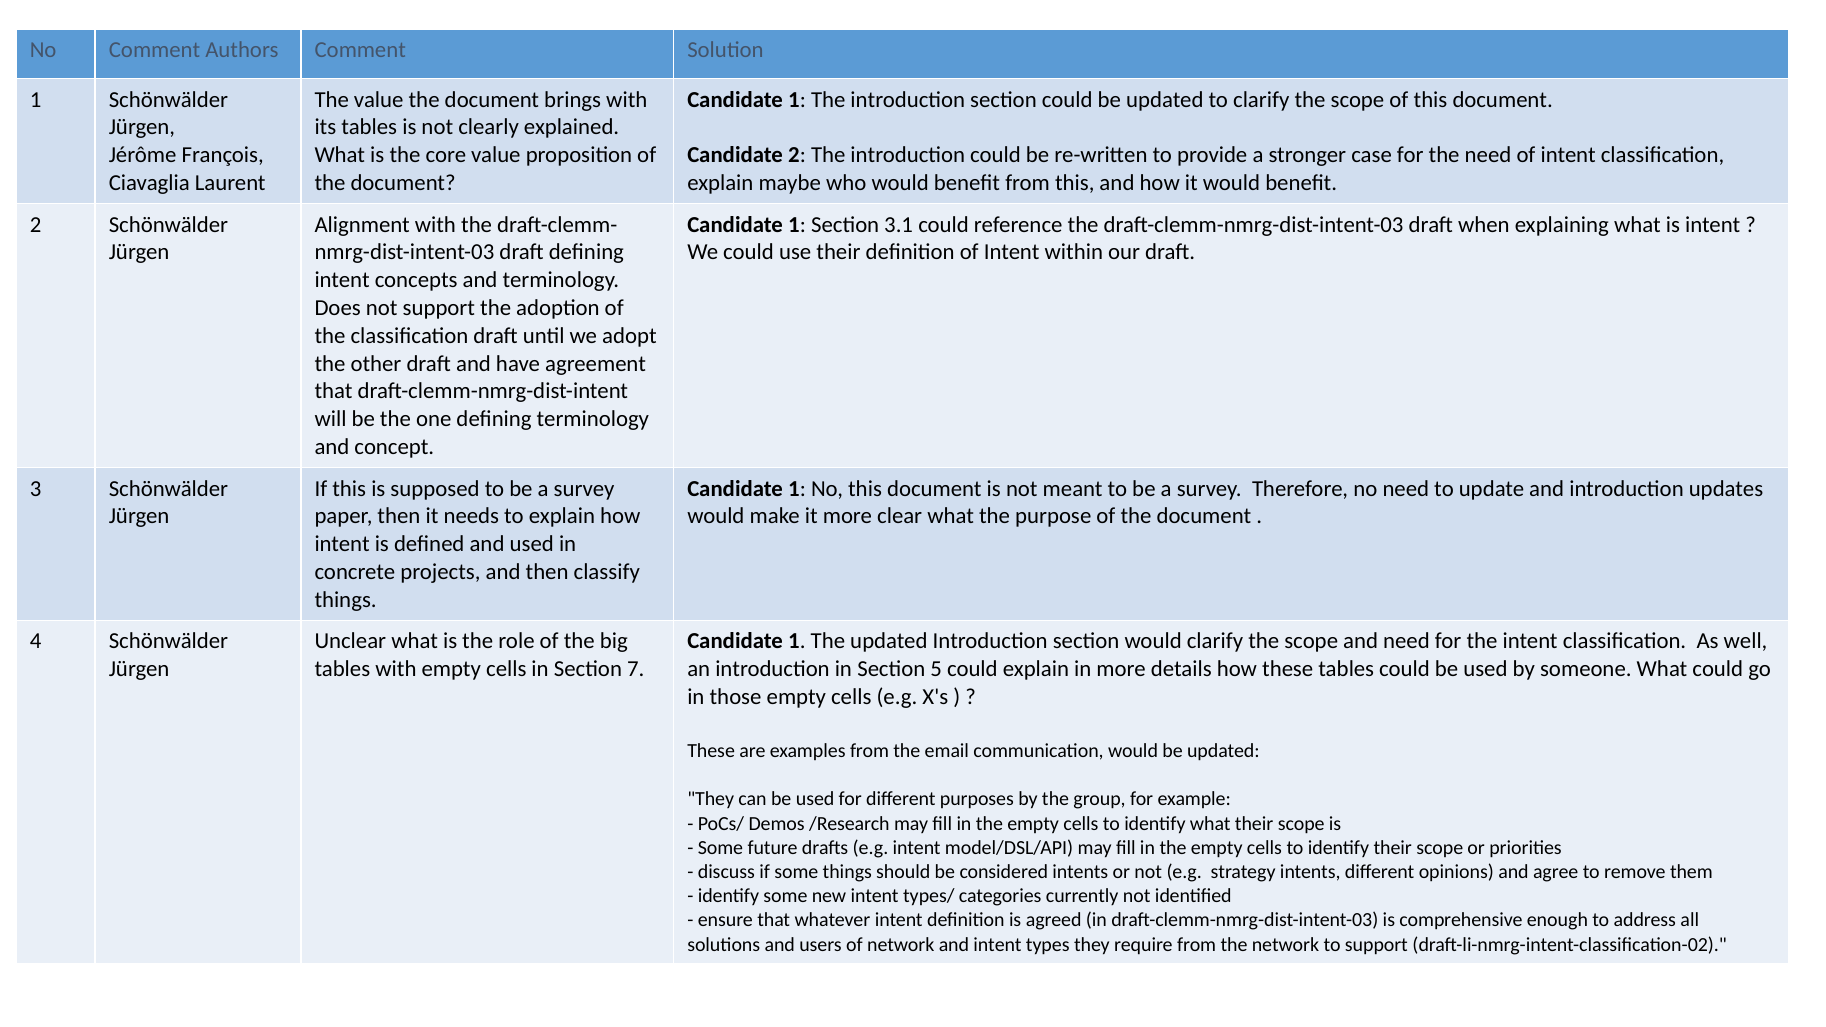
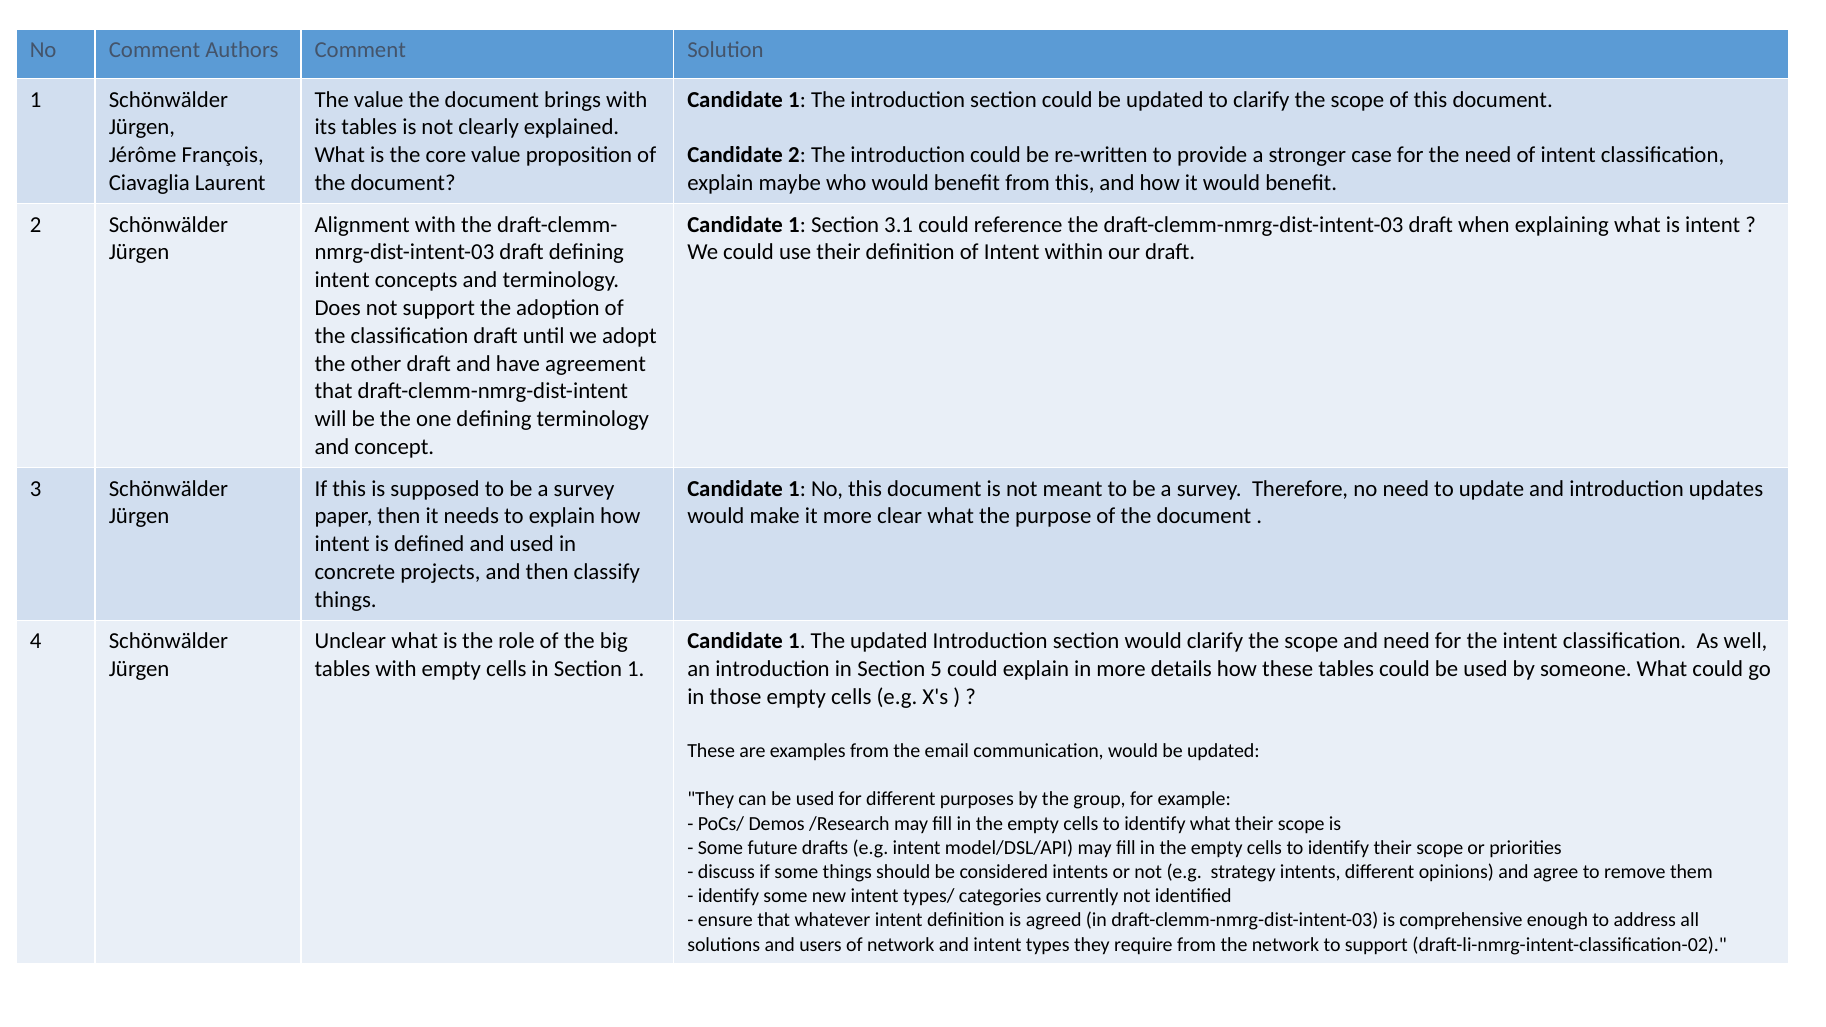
Section 7: 7 -> 1 (636, 669)
